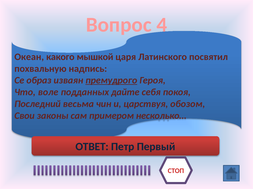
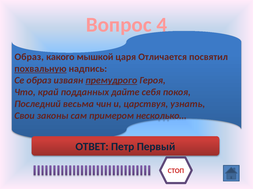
Океан: Океан -> Образ (29, 57)
Латинского: Латинского -> Отличается (163, 57)
похвальную underline: none -> present (40, 69)
воле: воле -> край (48, 92)
обозом: обозом -> узнать (188, 104)
